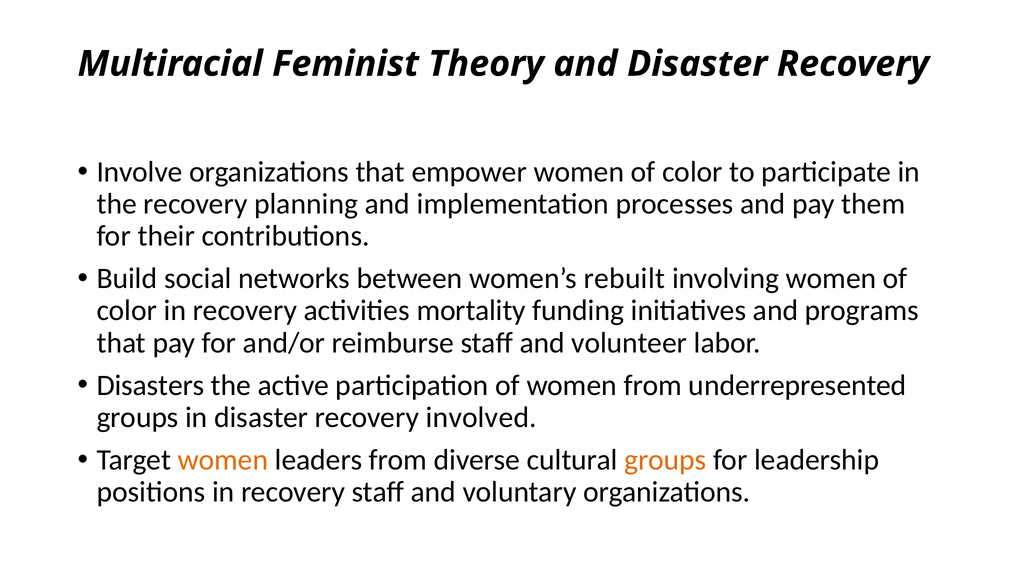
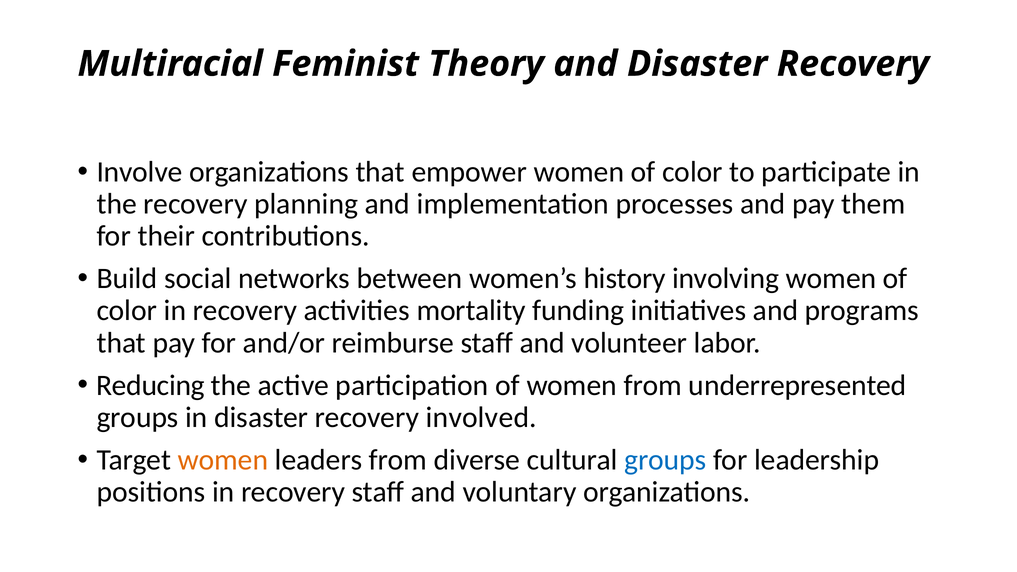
rebuilt: rebuilt -> history (625, 279)
Disasters: Disasters -> Reducing (151, 385)
groups colour: orange -> blue (665, 460)
